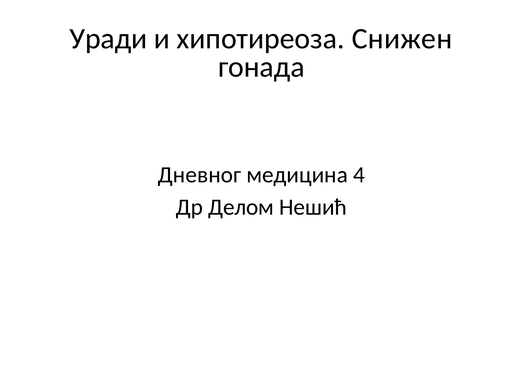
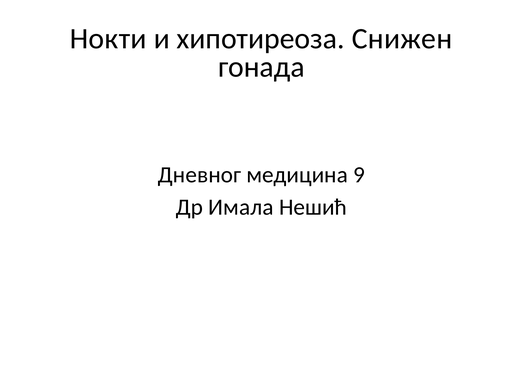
Уради: Уради -> Нокти (108, 39)
4: 4 -> 9 (359, 175)
Делом: Делом -> Имала (241, 207)
